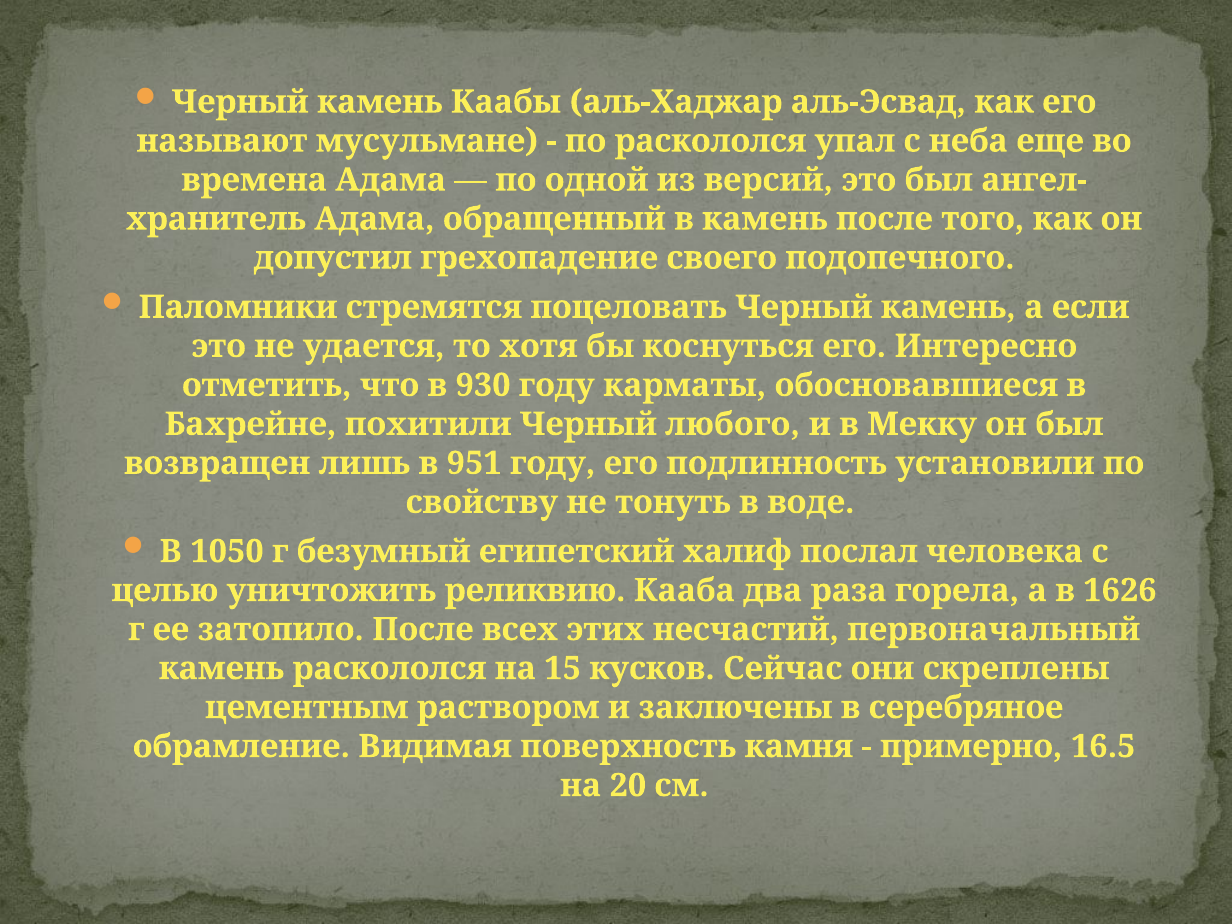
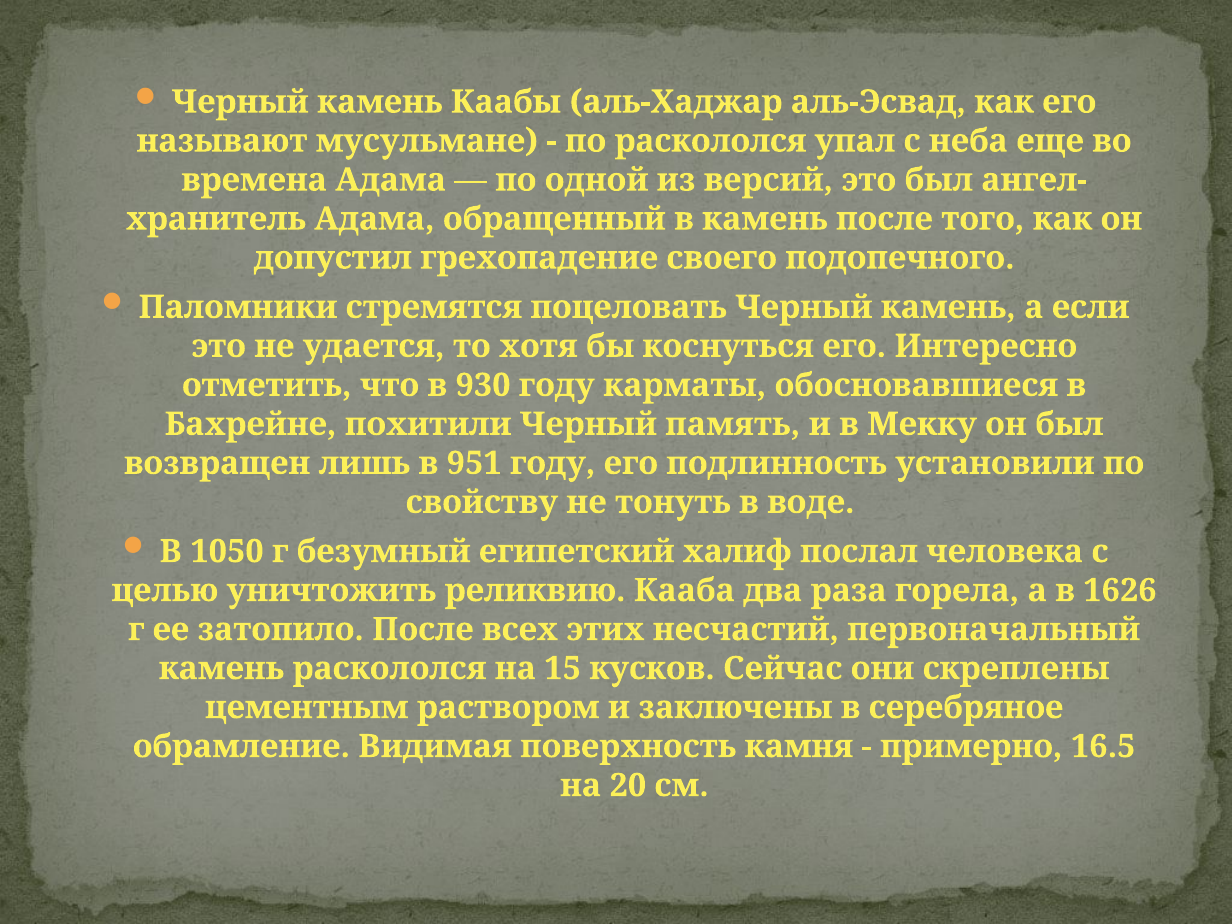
любого: любого -> память (733, 424)
